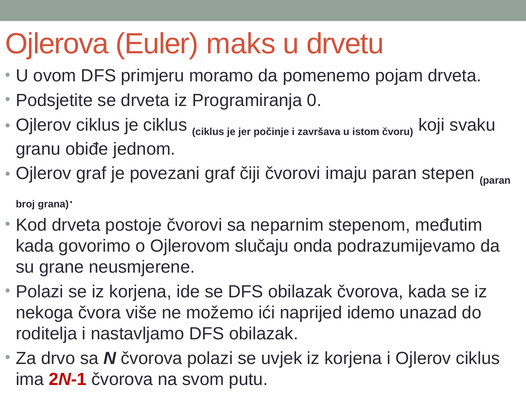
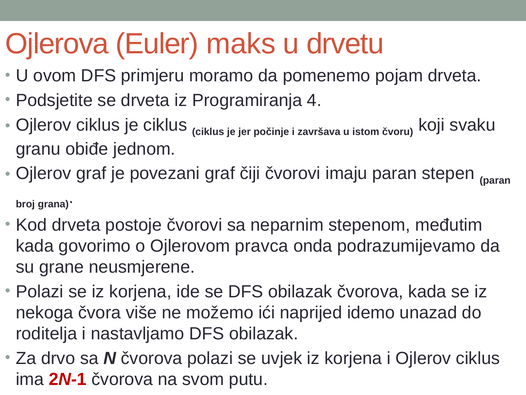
0: 0 -> 4 (314, 100)
slučaju: slučaju -> pravca (262, 246)
